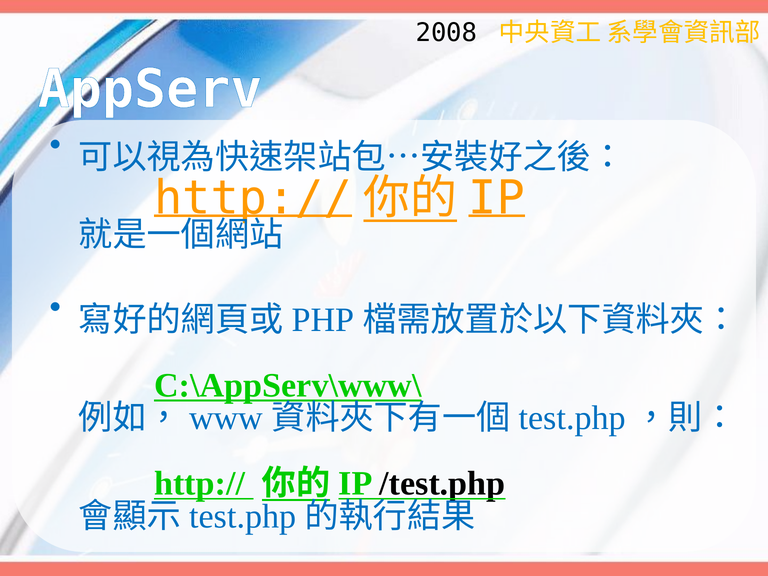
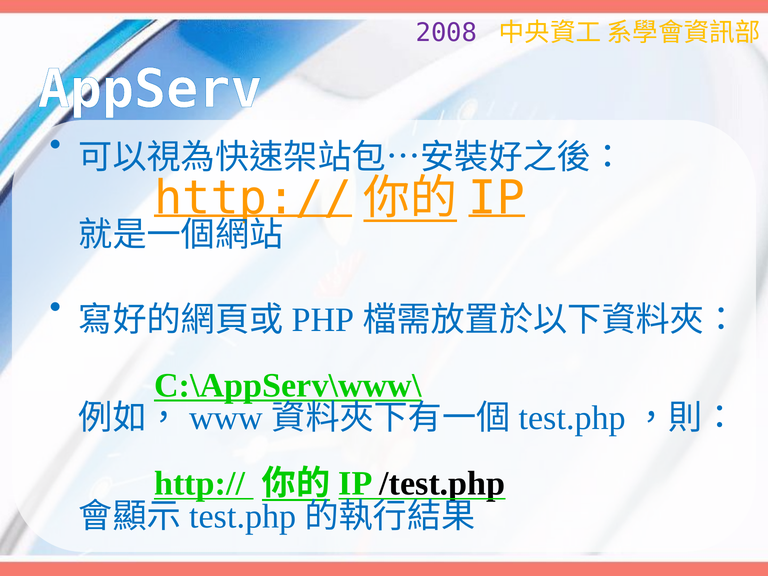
2008 colour: black -> purple (446, 33)
